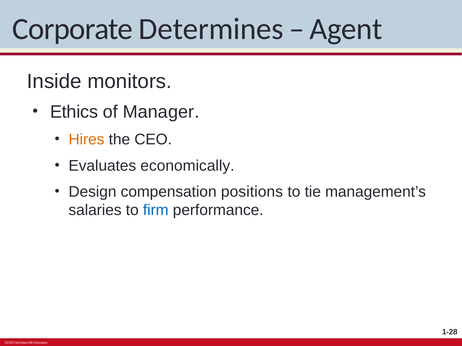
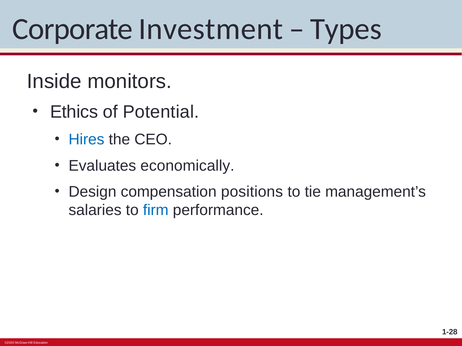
Determines: Determines -> Investment (211, 29)
Agent: Agent -> Types (346, 29)
Manager: Manager -> Potential (161, 112)
Hires colour: orange -> blue (86, 140)
